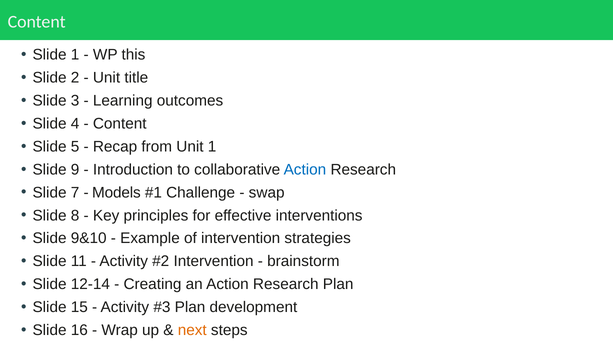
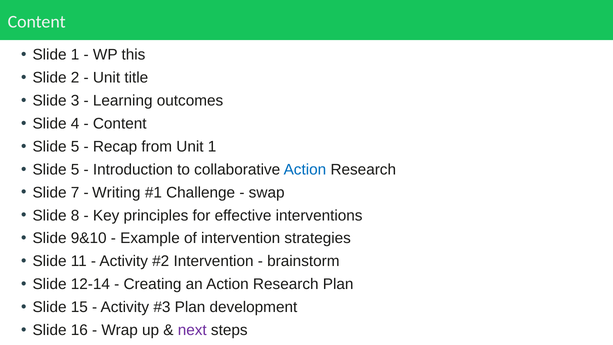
9: 9 -> 5 (75, 169)
Models: Models -> Writing (116, 192)
next colour: orange -> purple (192, 330)
